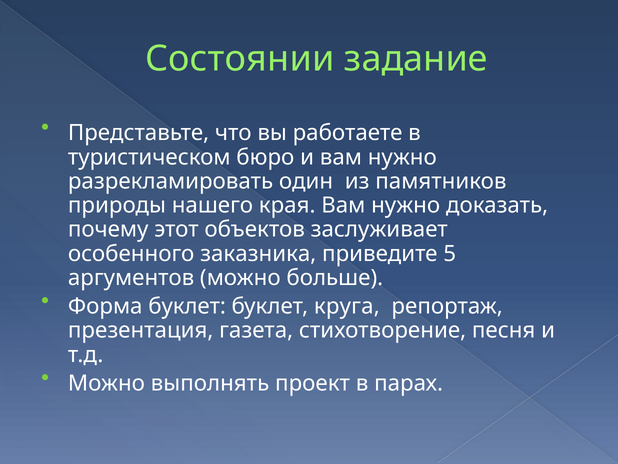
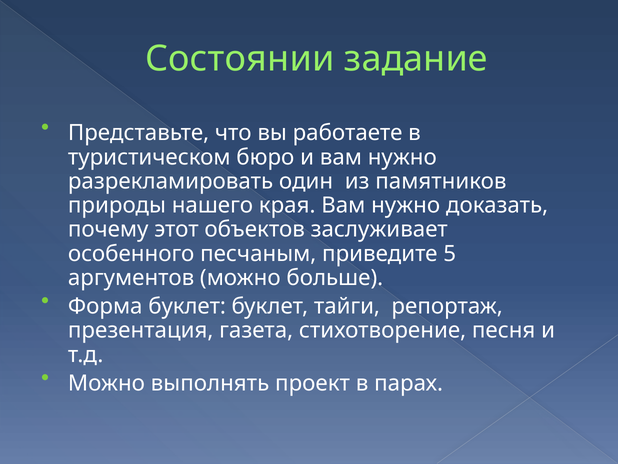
заказника: заказника -> песчаным (258, 253)
круга: круга -> тайги (347, 306)
